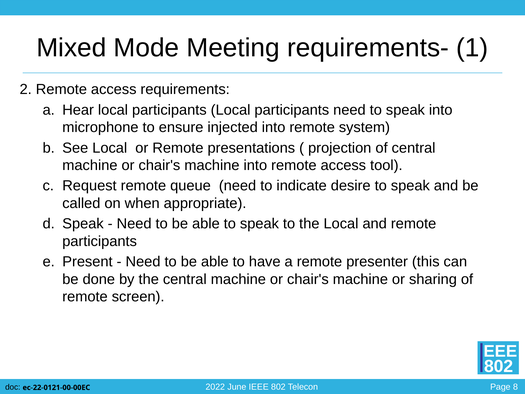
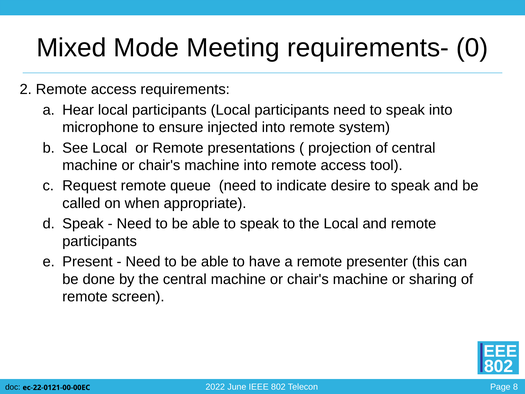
1: 1 -> 0 (472, 48)
